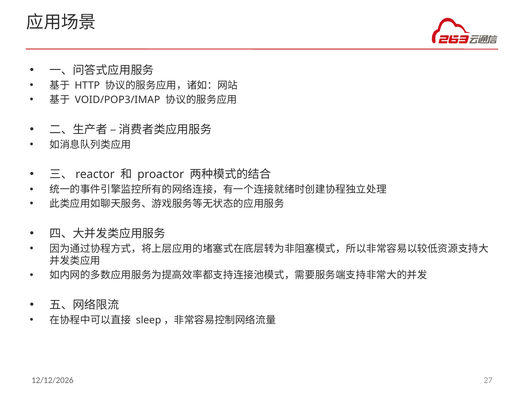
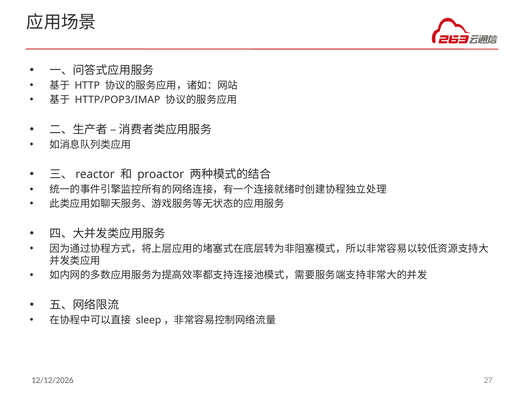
VOID/POP3/IMAP: VOID/POP3/IMAP -> HTTP/POP3/IMAP (117, 100)
